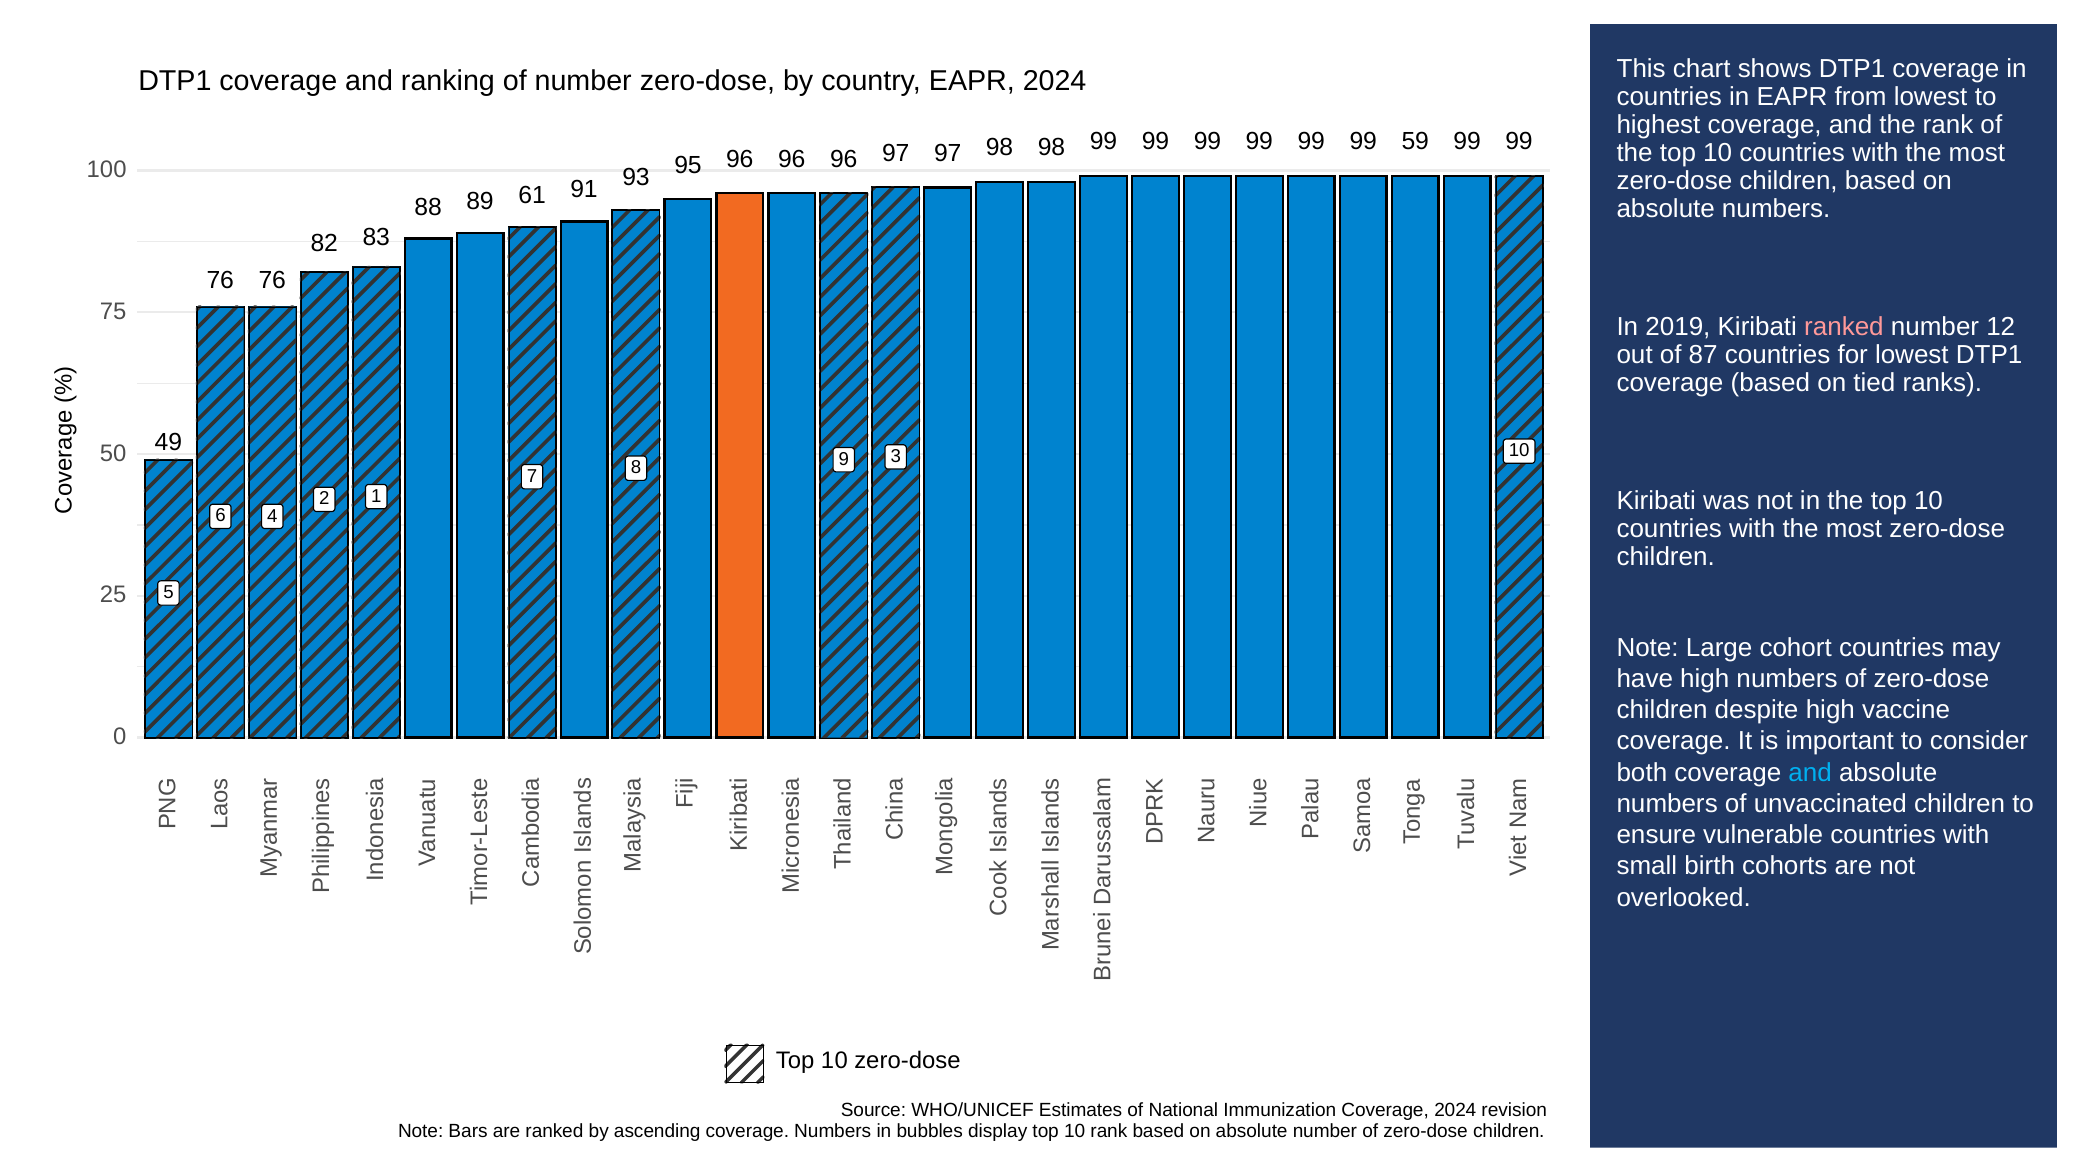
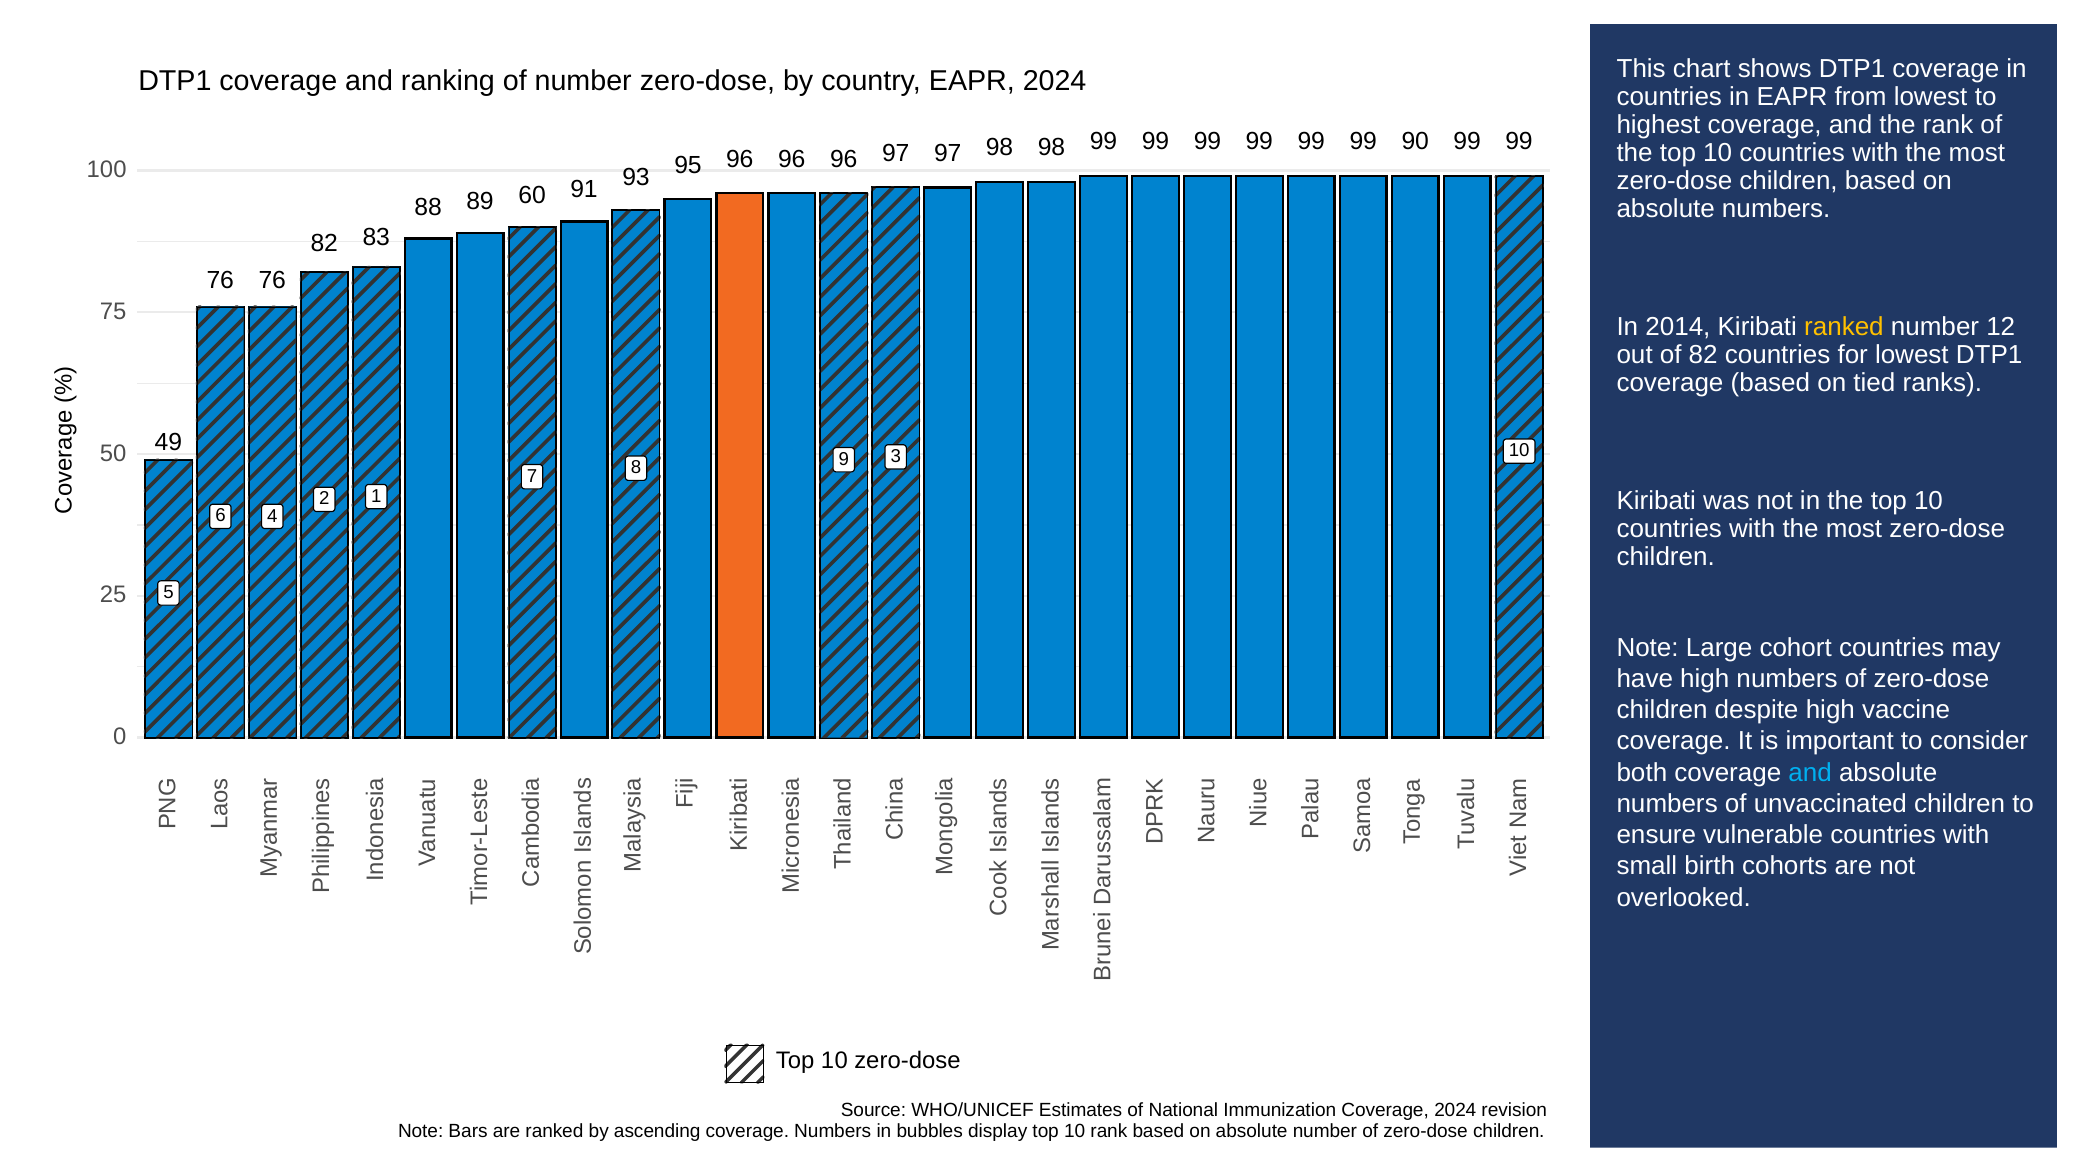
59: 59 -> 90 (1415, 142)
61: 61 -> 60 (532, 196)
2019: 2019 -> 2014 (1678, 327)
ranked colour: pink -> yellow (1844, 327)
of 87: 87 -> 82 (1703, 355)
